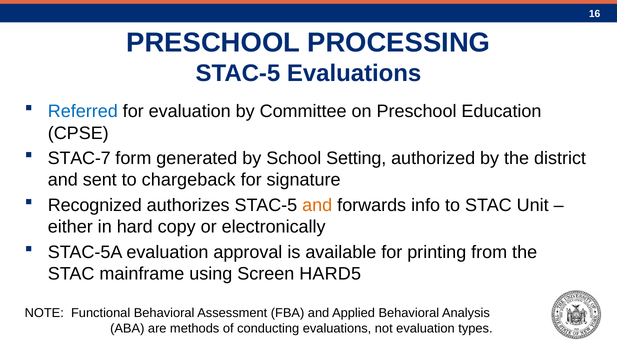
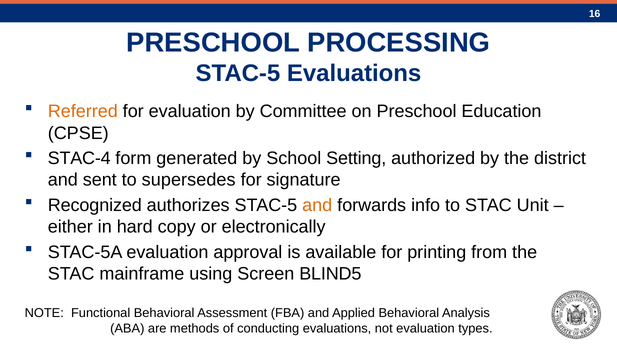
Referred colour: blue -> orange (83, 112)
STAC-7: STAC-7 -> STAC-4 (79, 158)
chargeback: chargeback -> supersedes (189, 180)
HARD5: HARD5 -> BLIND5 (330, 274)
